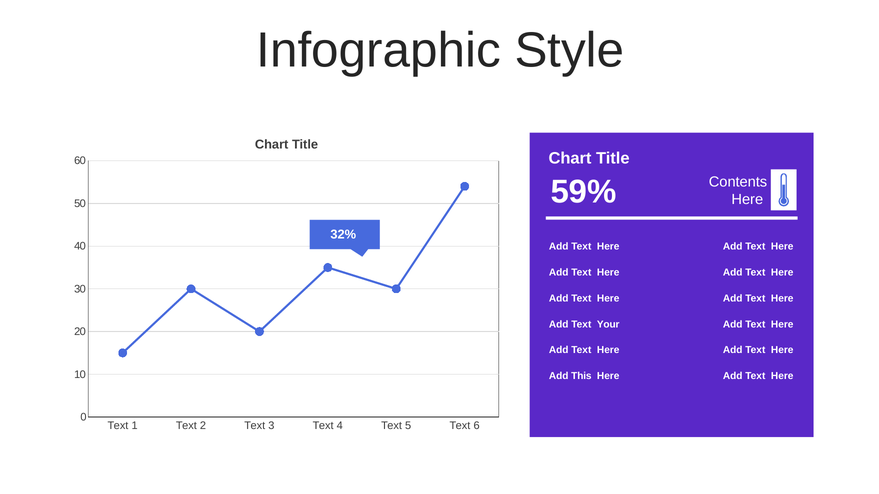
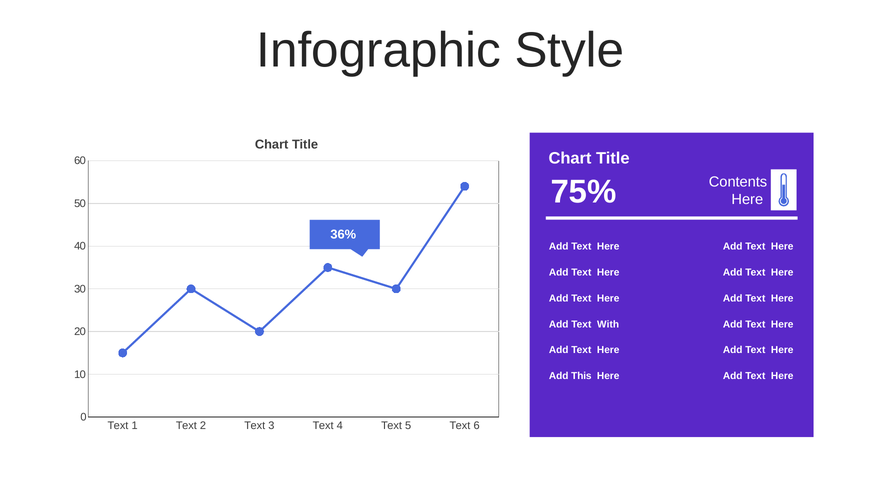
59%: 59% -> 75% (584, 192)
32%: 32% -> 36% (343, 235)
Your: Your -> With (608, 325)
